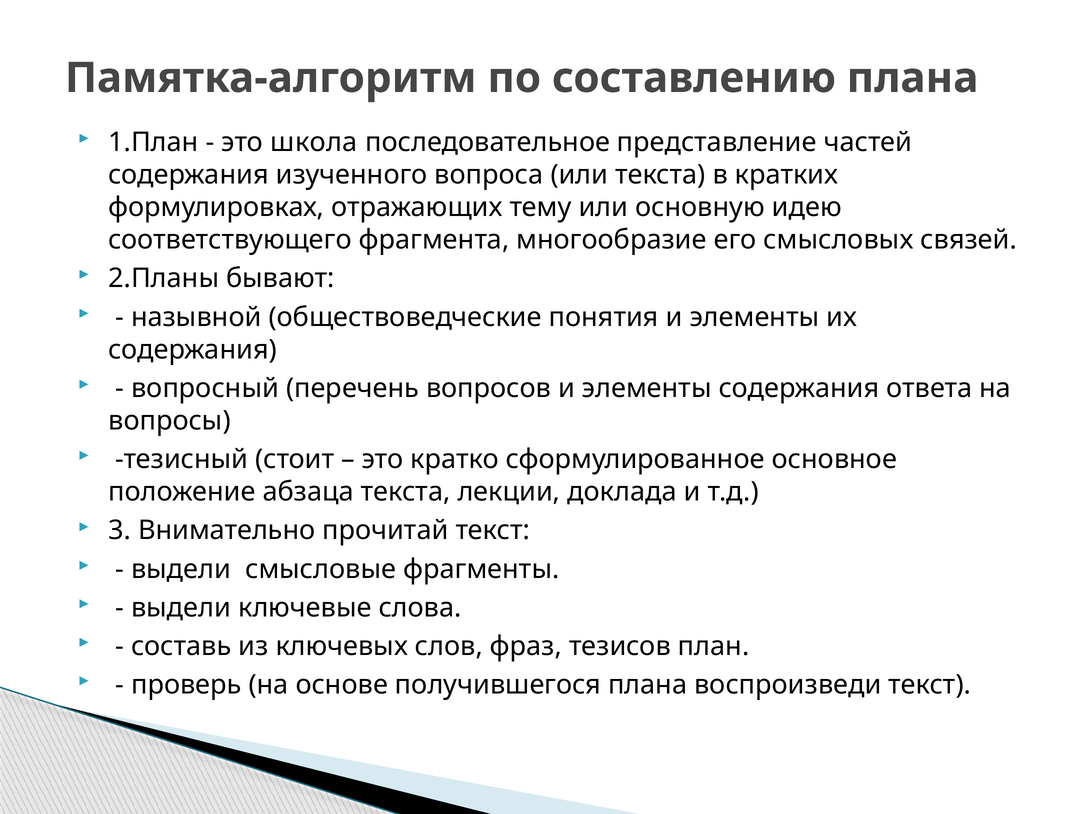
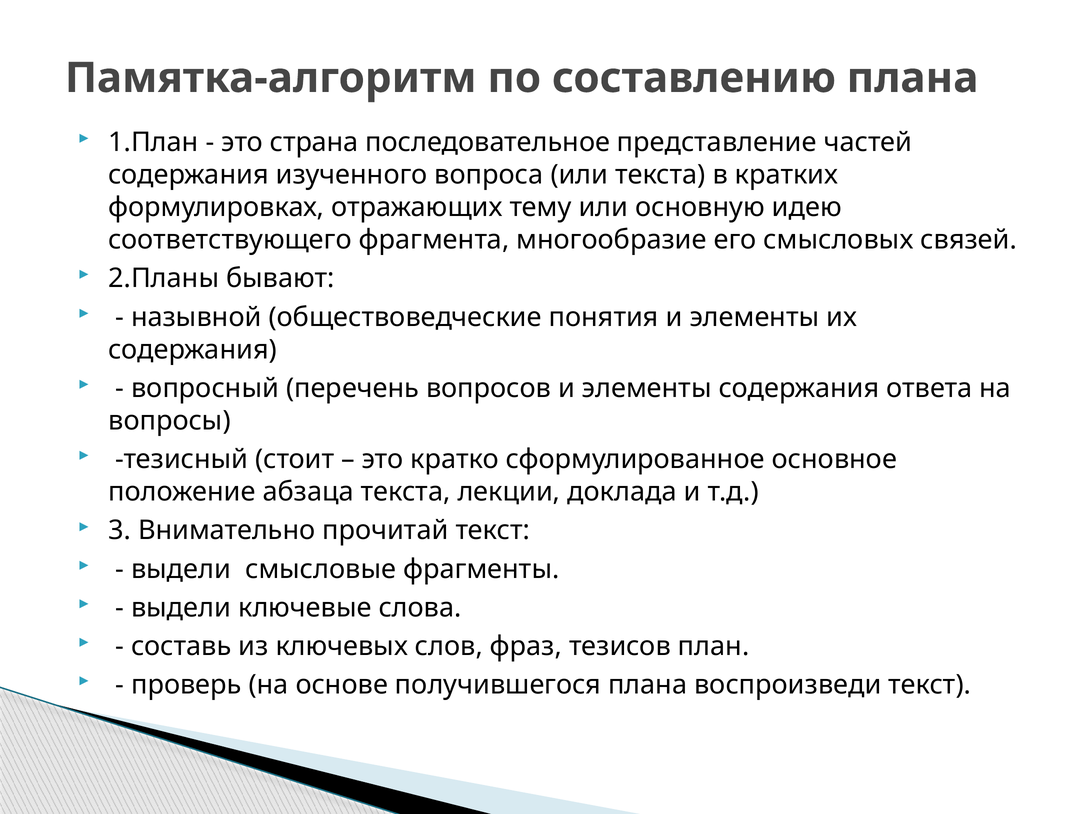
школа: школа -> страна (314, 142)
